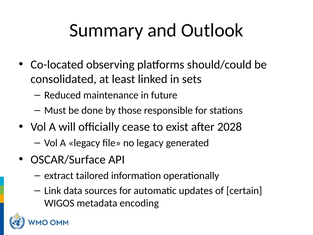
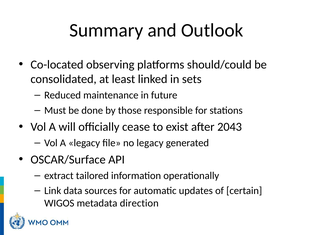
2028: 2028 -> 2043 (230, 127)
encoding: encoding -> direction (139, 203)
